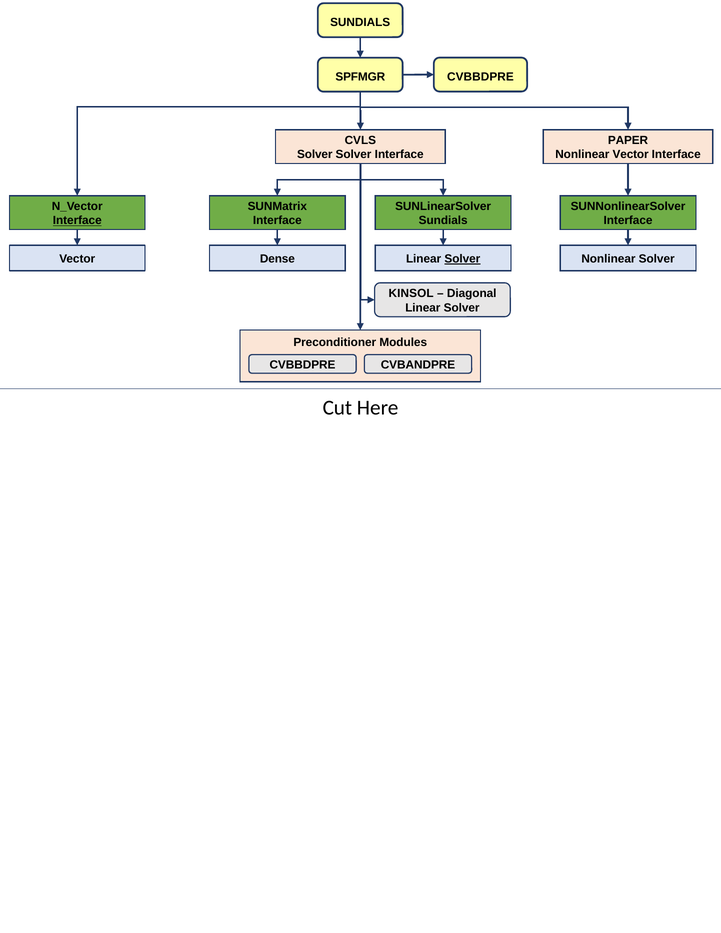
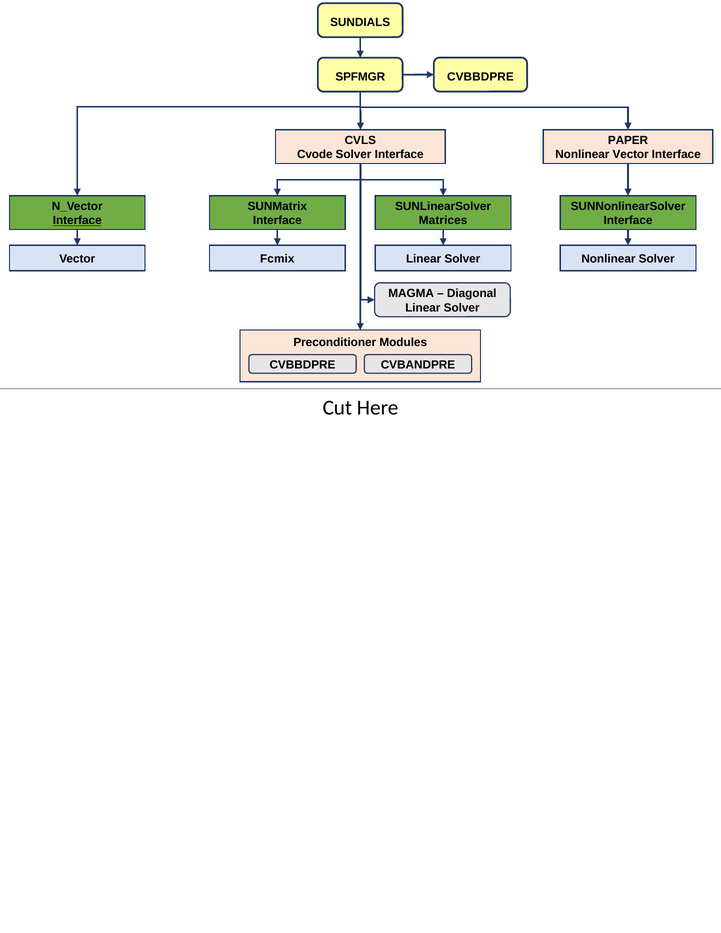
Solver: Solver -> Cvode (315, 155)
Sundials: Sundials -> Matrices (443, 221)
Dense: Dense -> Fcmix (277, 259)
Solver underline: present -> none (462, 259)
KINSOL: KINSOL -> MAGMA (411, 293)
